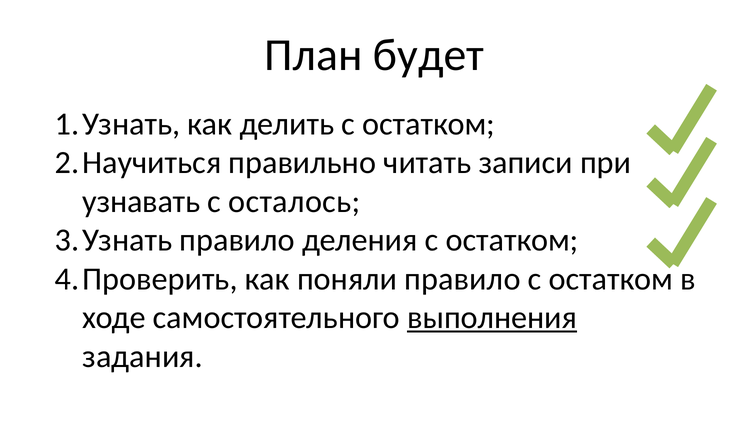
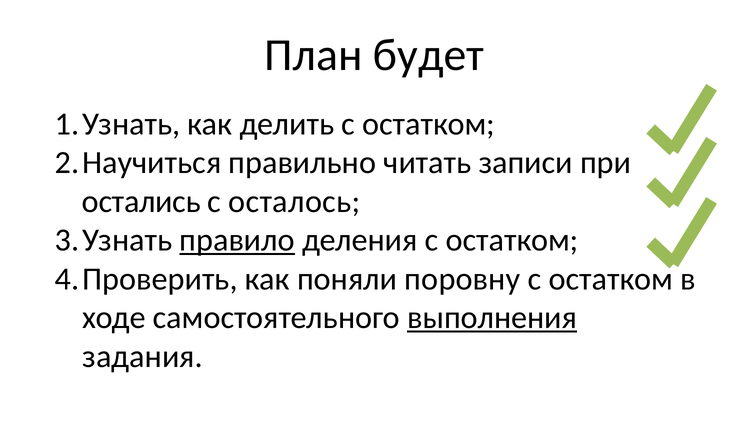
узнавать: узнавать -> остались (141, 201)
правило underline: none -> present (237, 240)
поняли правило: правило -> поровну (462, 279)
